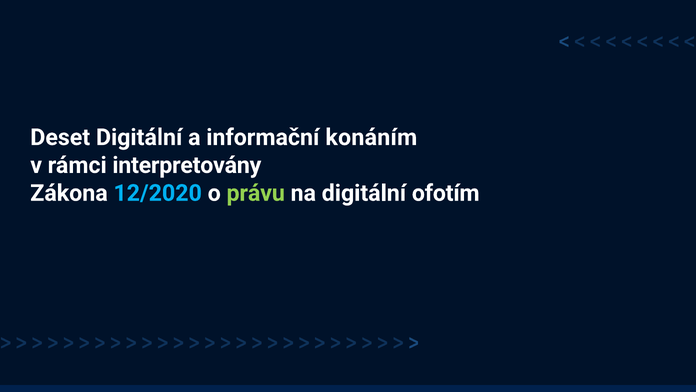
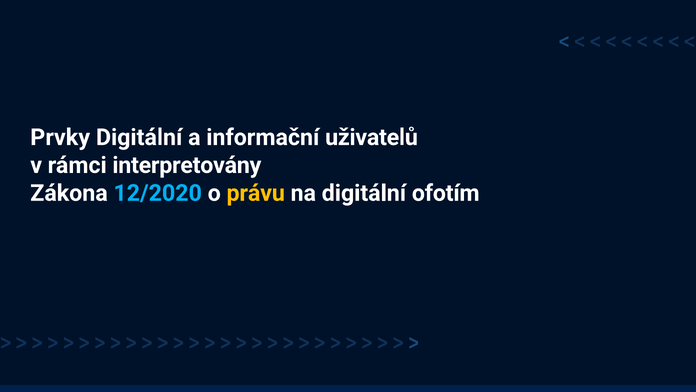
Deset: Deset -> Prvky (60, 137)
konáním: konáním -> uživatelů (371, 137)
právu colour: light green -> yellow (256, 193)
